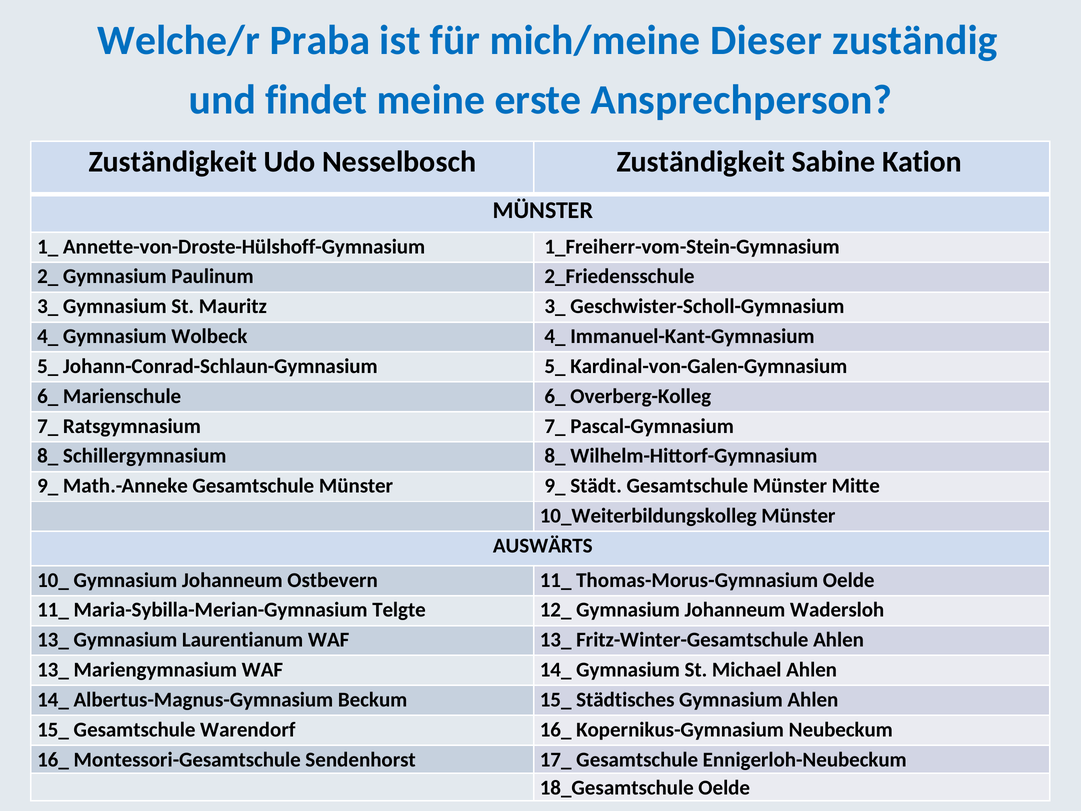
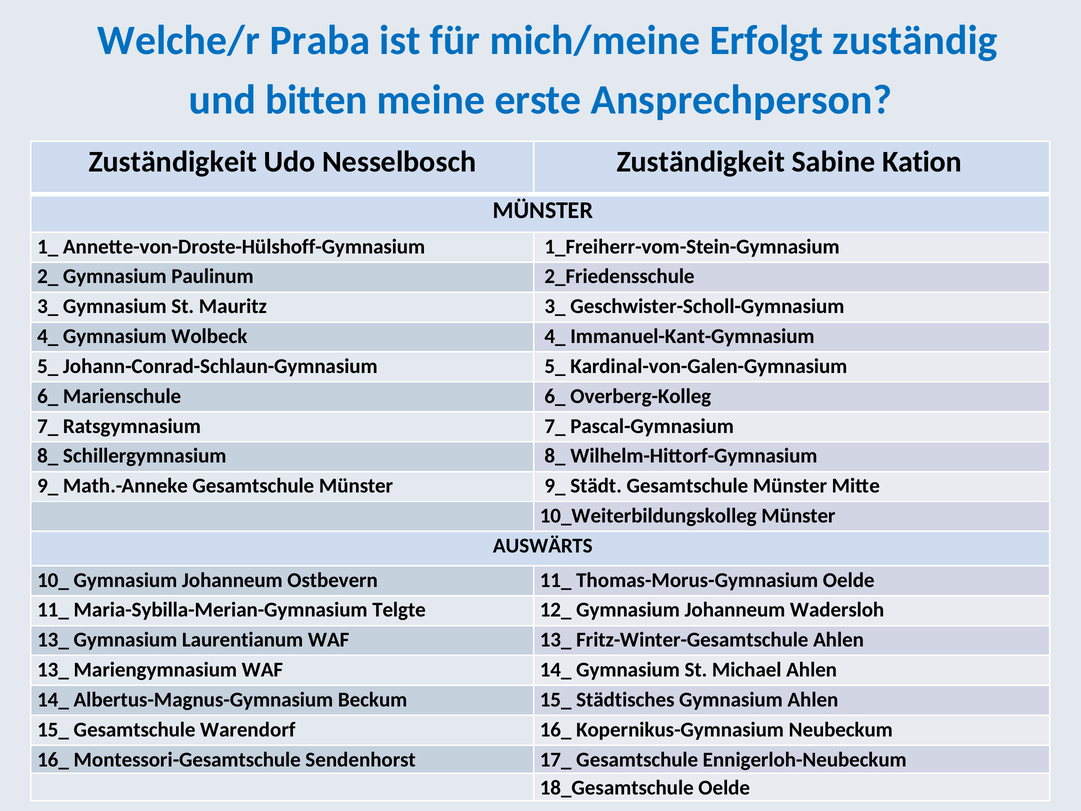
Dieser: Dieser -> Erfolgt (766, 41)
findet: findet -> bitten (316, 100)
